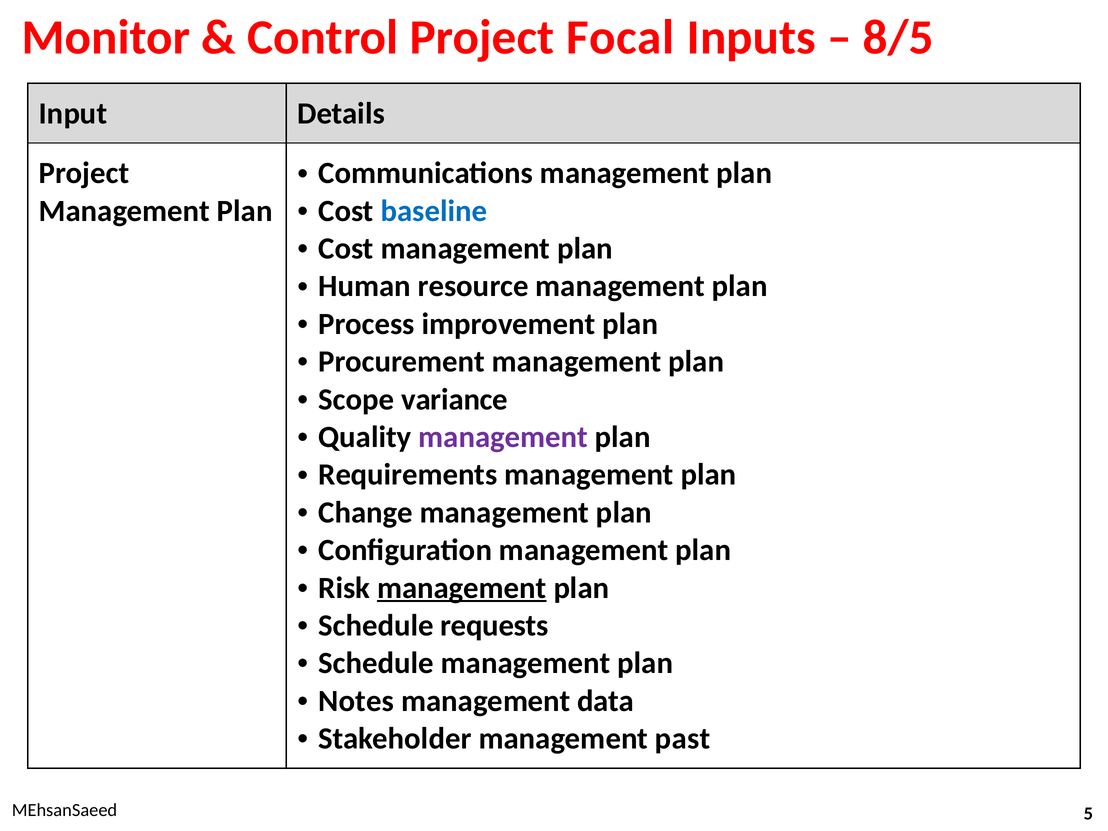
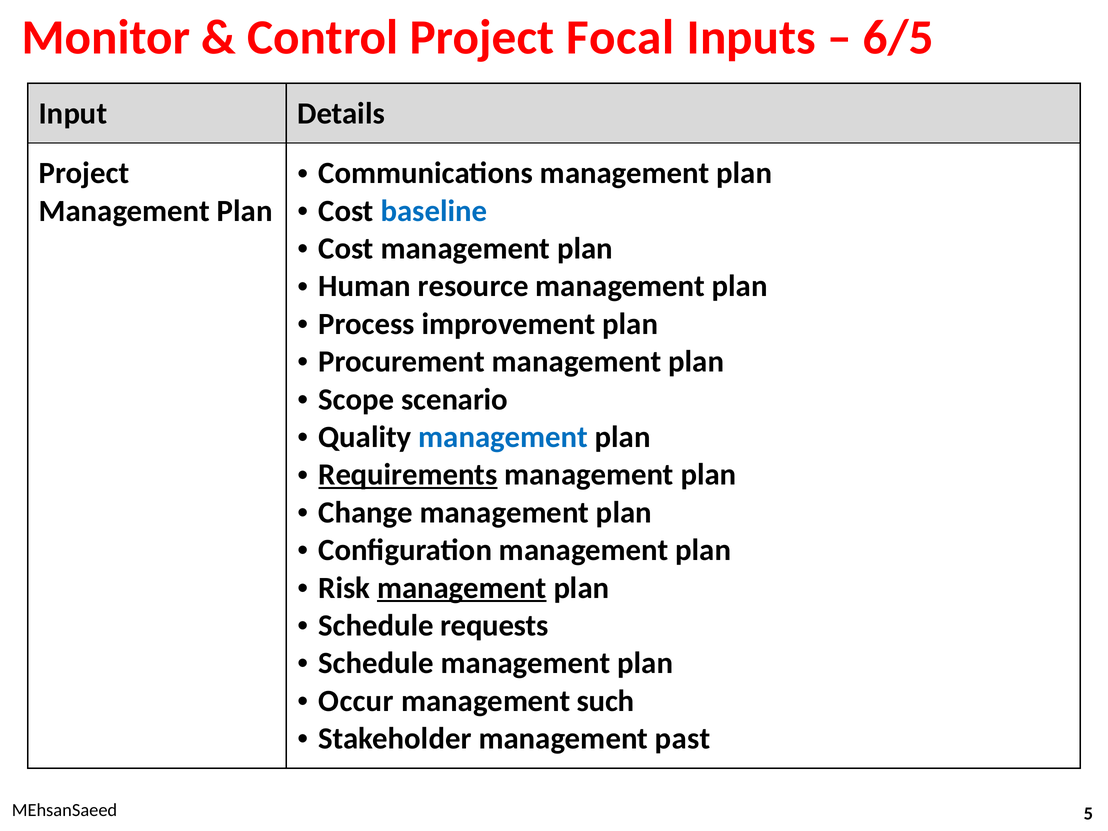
8/5: 8/5 -> 6/5 (898, 38)
variance: variance -> scenario (454, 399)
management colour: purple -> blue (503, 437)
Requirements underline: none -> present (408, 475)
Notes: Notes -> Occur (356, 701)
data: data -> such (606, 701)
